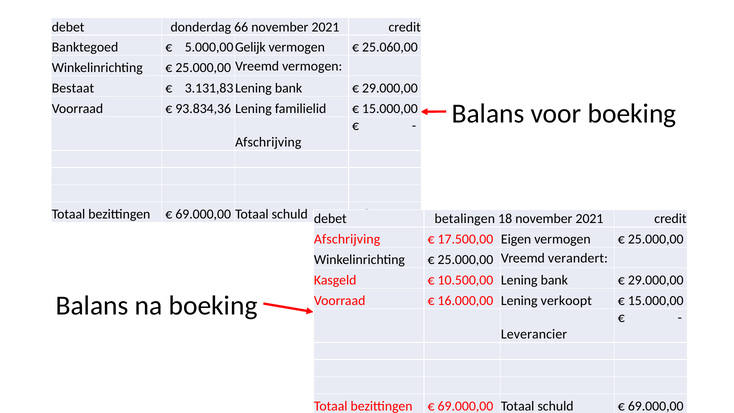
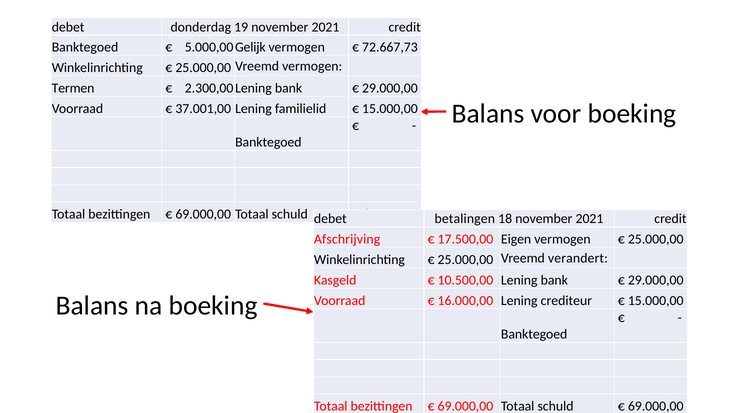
66: 66 -> 19 (241, 27)
25.060,00: 25.060,00 -> 72.667,73 (390, 47)
Bestaat: Bestaat -> Termen (73, 88)
3.131,83: 3.131,83 -> 2.300,00 (209, 88)
93.834,36: 93.834,36 -> 37.001,00 (203, 109)
Afschrijving: Afschrijving -> Banktegoed (268, 142)
verkoopt: verkoopt -> crediteur (566, 300)
Leverancier: Leverancier -> Banktegoed (534, 334)
